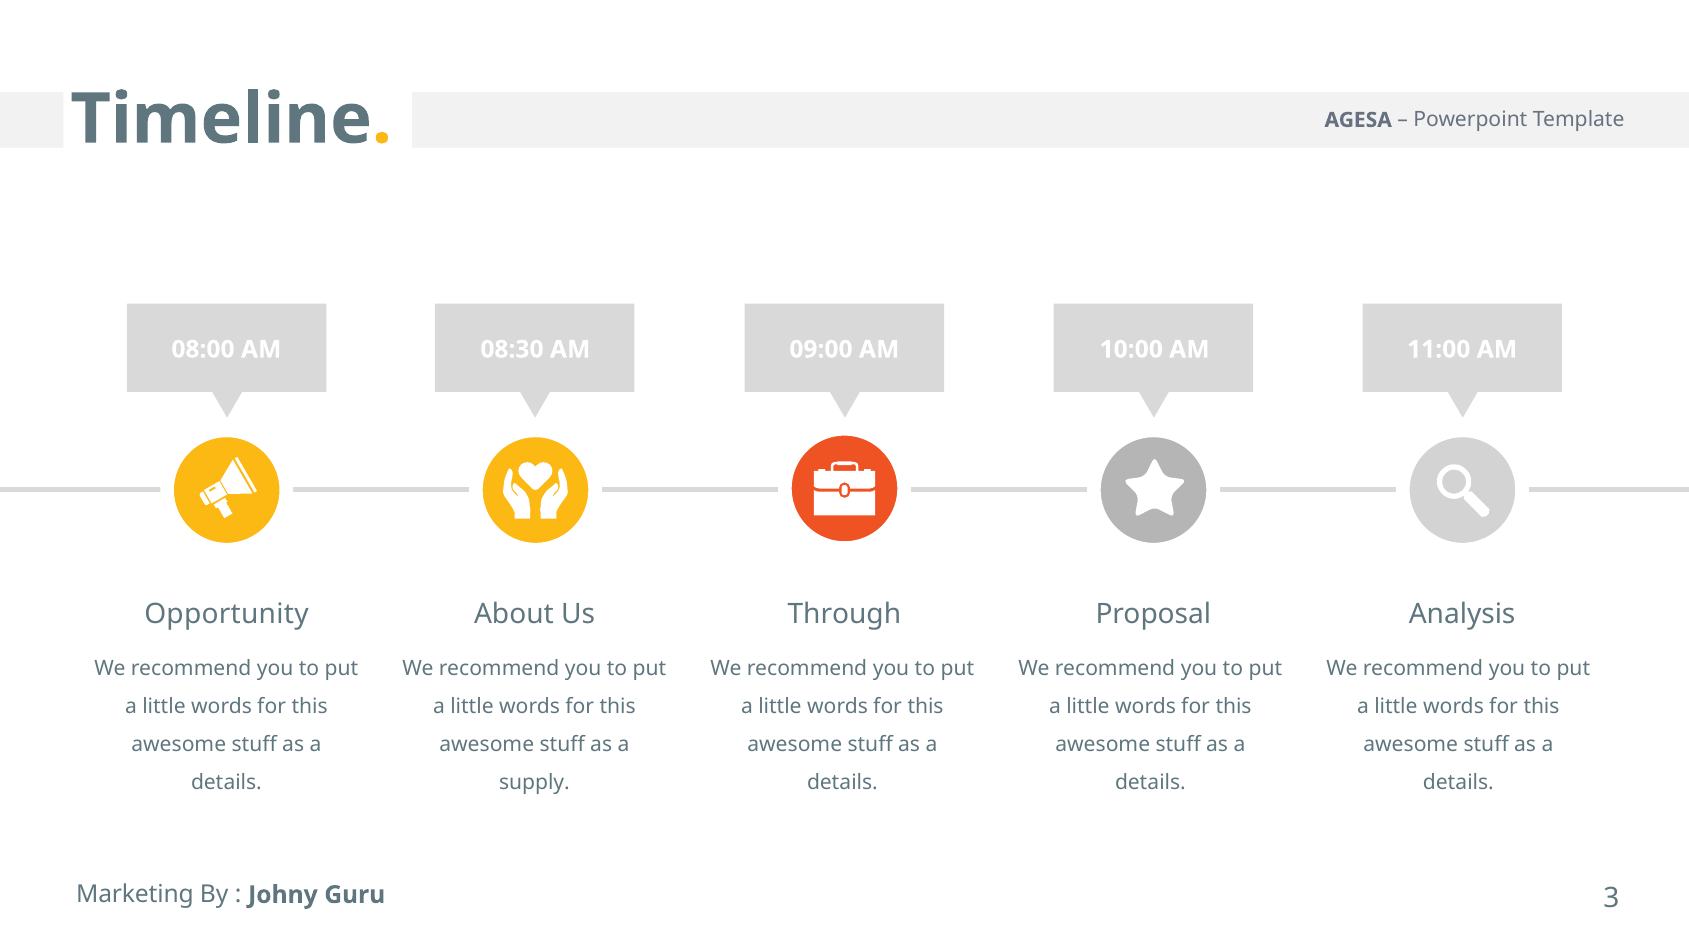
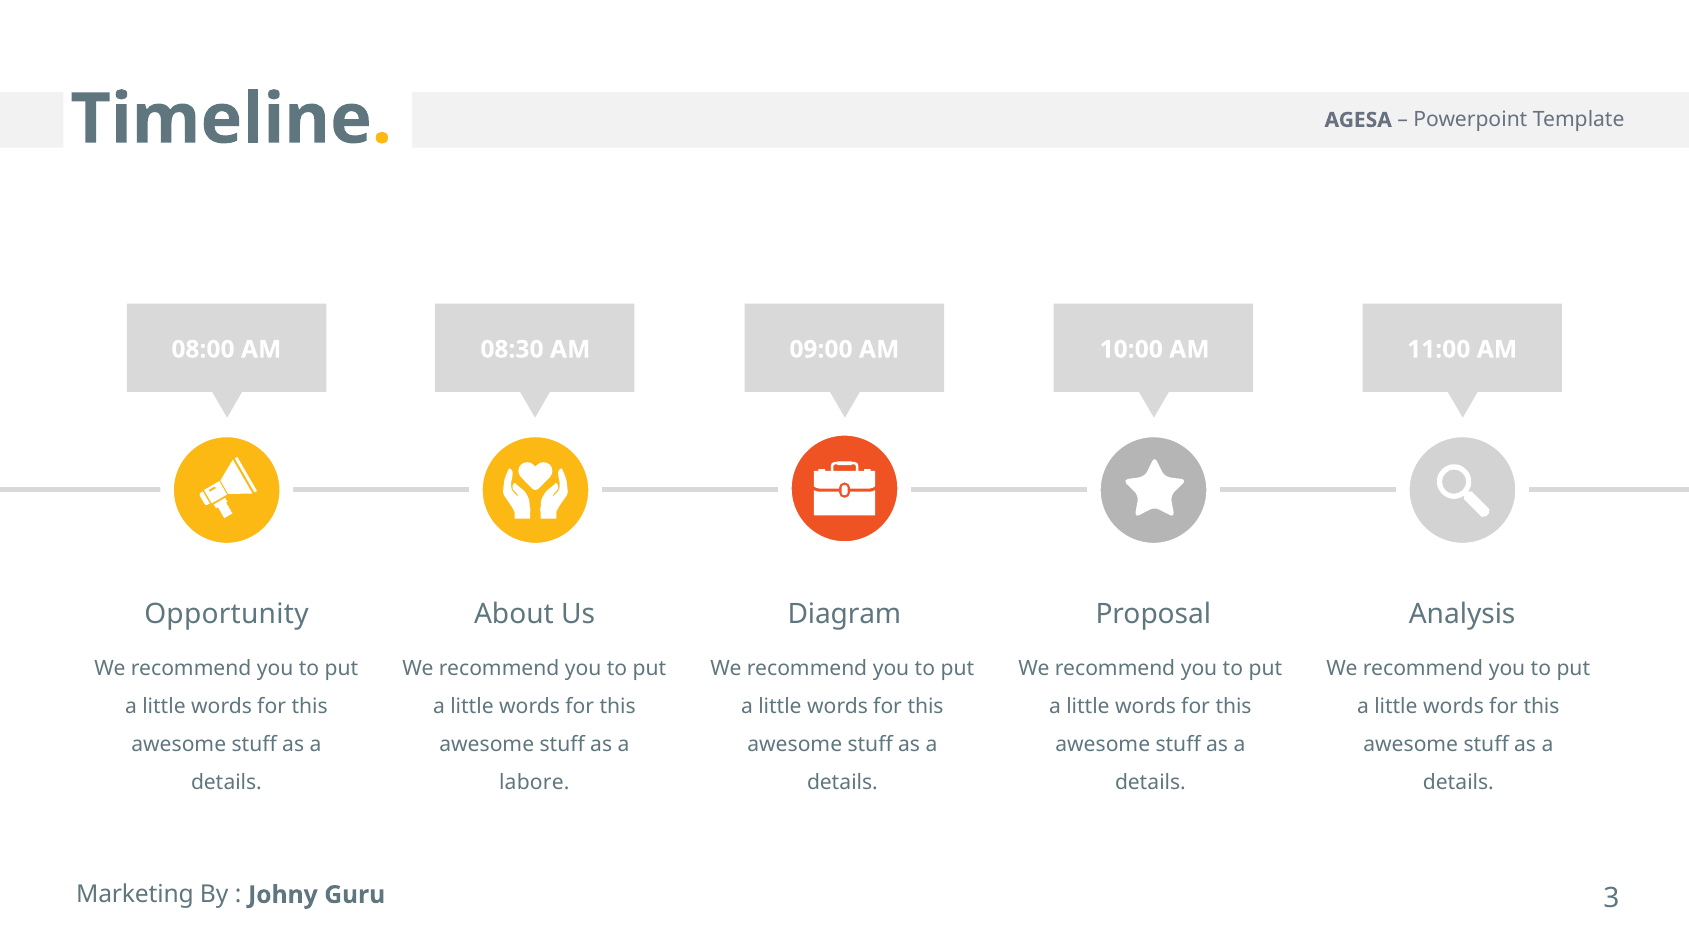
Through: Through -> Diagram (844, 614)
supply: supply -> labore (534, 783)
